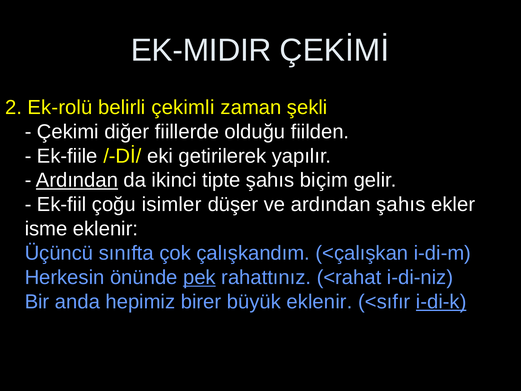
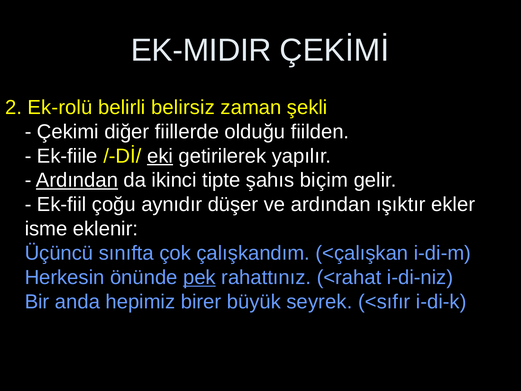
çekimli: çekimli -> belirsiz (183, 107)
eki underline: none -> present (160, 156)
isimler: isimler -> aynıdır (172, 204)
ardından şahıs: şahıs -> ışıktır (401, 204)
büyük eklenir: eklenir -> seyrek (319, 301)
i-di-k underline: present -> none (441, 301)
